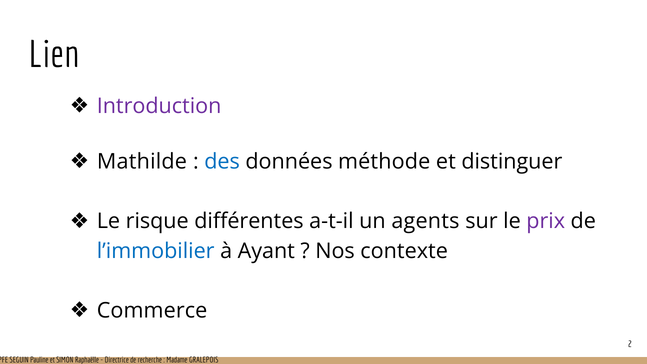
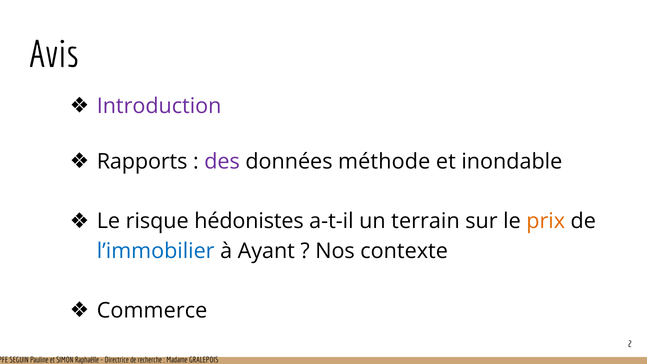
Lien: Lien -> Avis (54, 55)
Mathilde: Mathilde -> Rapports (142, 162)
des colour: blue -> purple (222, 162)
distinguer: distinguer -> inondable (512, 162)
différentes: différentes -> hédonistes (249, 221)
agents: agents -> terrain (425, 221)
prix colour: purple -> orange (546, 221)
